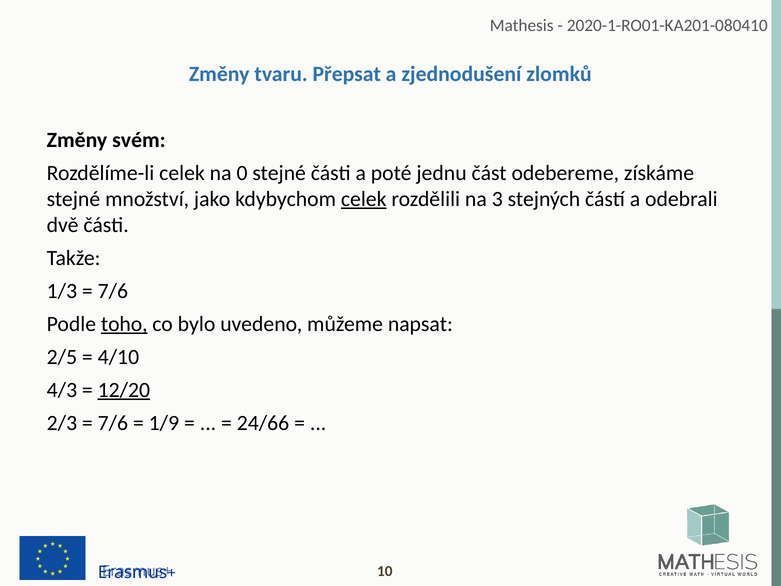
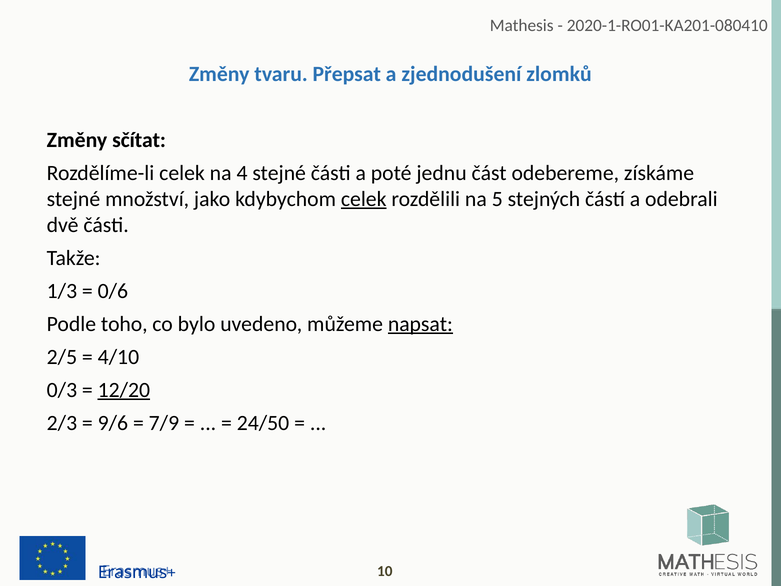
svém: svém -> sčítat (139, 140)
0: 0 -> 4 (242, 173)
3: 3 -> 5 (497, 199)
7/6: 7/6 -> 0/6 (113, 291)
toho underline: present -> none (124, 324)
napsat underline: none -> present (420, 324)
4/3: 4/3 -> 0/3 (62, 390)
7/6: 7/6 -> 9/6 (113, 423)
1/9: 1/9 -> 7/9 (164, 423)
24/66: 24/66 -> 24/50 (263, 423)
